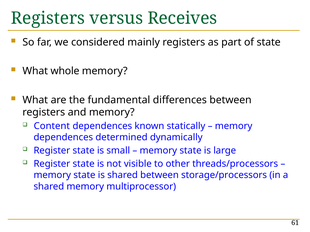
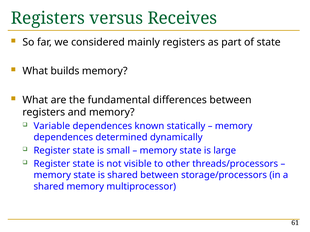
whole: whole -> builds (65, 71)
Content: Content -> Variable (52, 126)
